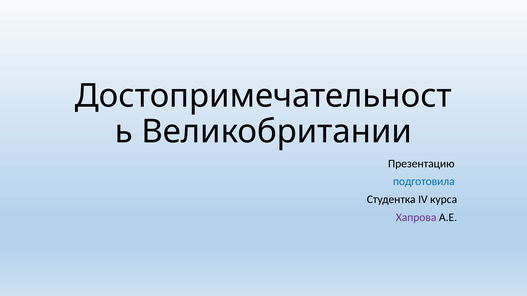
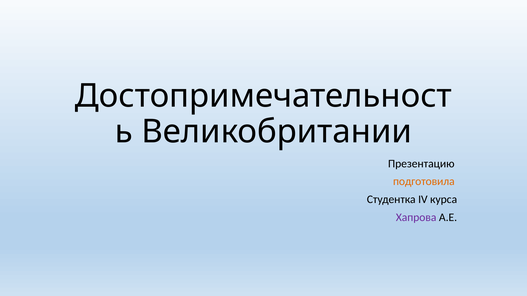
подготовила colour: blue -> orange (424, 182)
